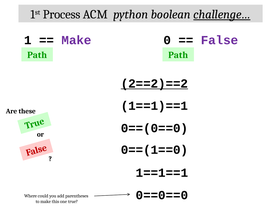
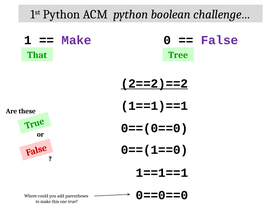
1st Process: Process -> Python (61, 14)
challenge… underline: present -> none (222, 14)
Path: Path -> That (37, 55)
Path: Path -> Tree (178, 55)
